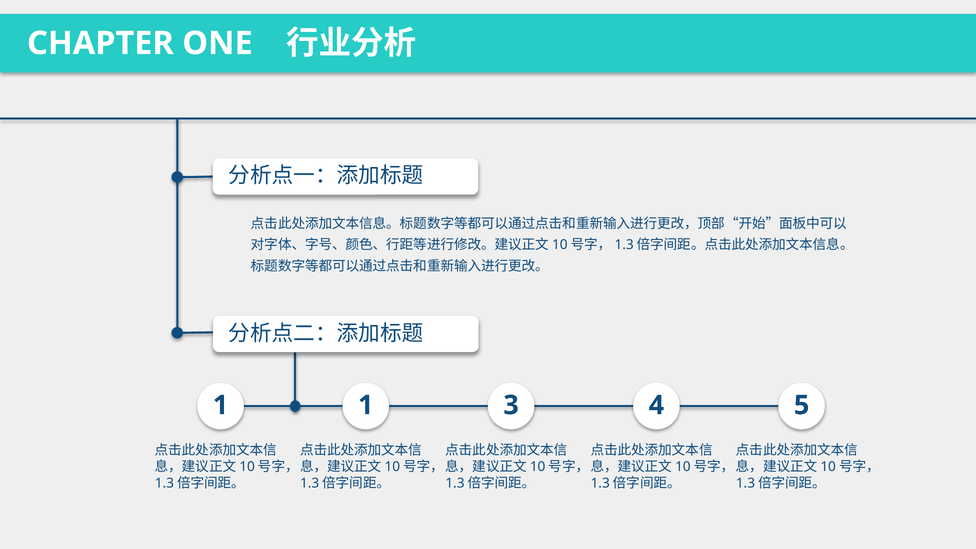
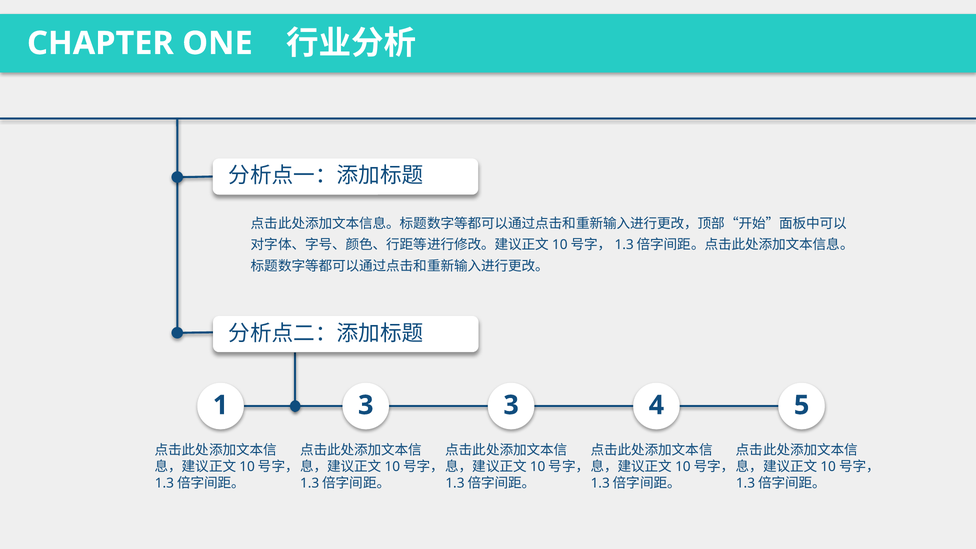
1 1: 1 -> 3 (366, 405)
